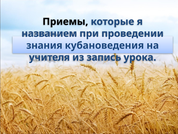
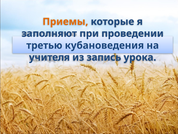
Приемы colour: black -> orange (65, 22)
названием: названием -> заполняют (49, 33)
знания: знания -> третью (44, 45)
